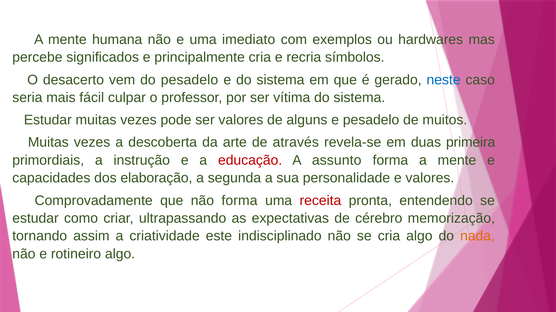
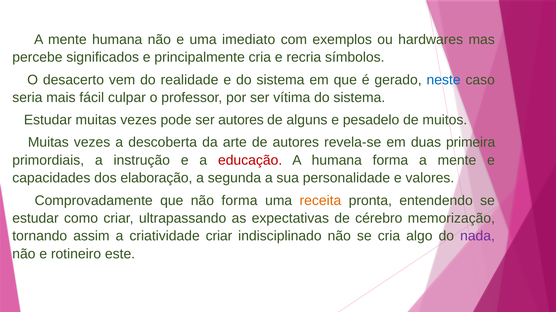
do pesadelo: pesadelo -> realidade (190, 80)
ser valores: valores -> autores (241, 120)
de através: através -> autores (296, 143)
A assunto: assunto -> humana (337, 161)
receita colour: red -> orange (320, 201)
criatividade este: este -> criar (219, 237)
nada colour: orange -> purple (478, 237)
rotineiro algo: algo -> este (120, 254)
